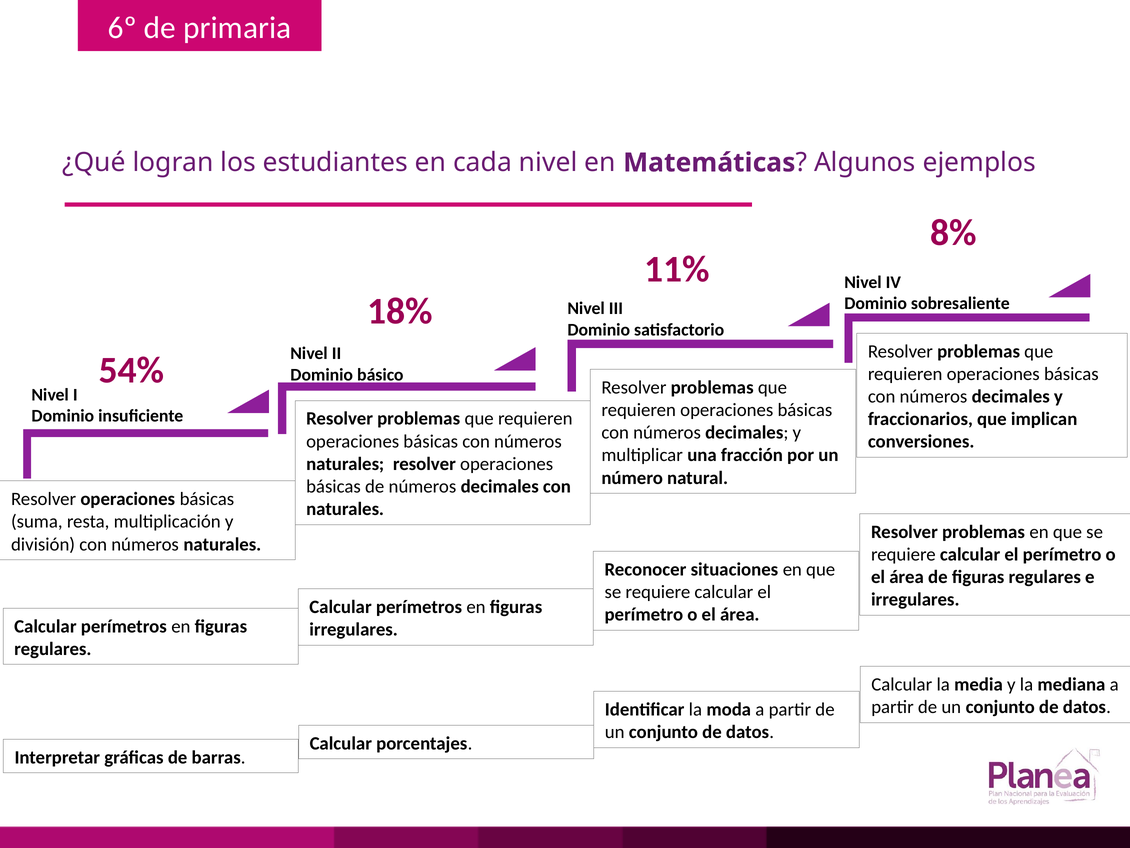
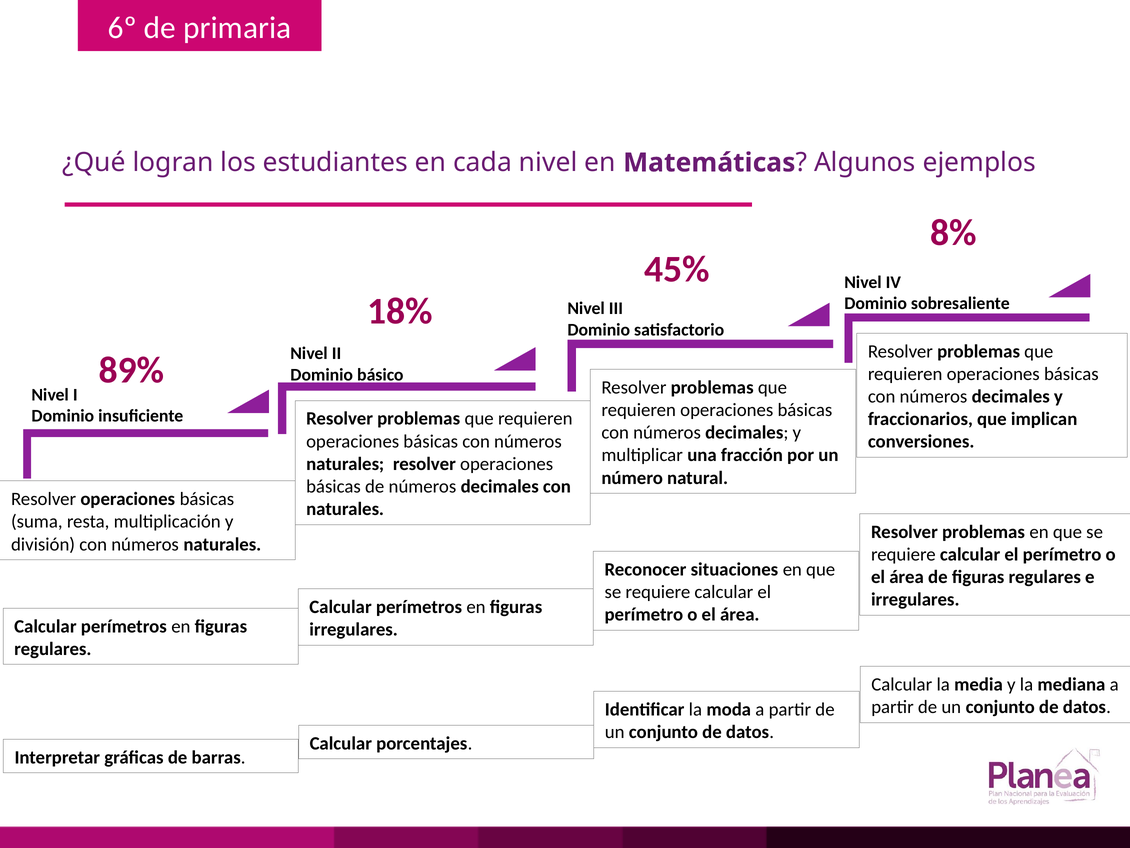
11%: 11% -> 45% (677, 269)
54%: 54% -> 89% (132, 370)
